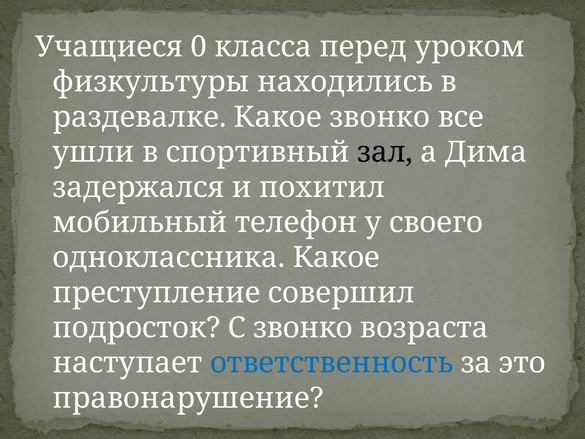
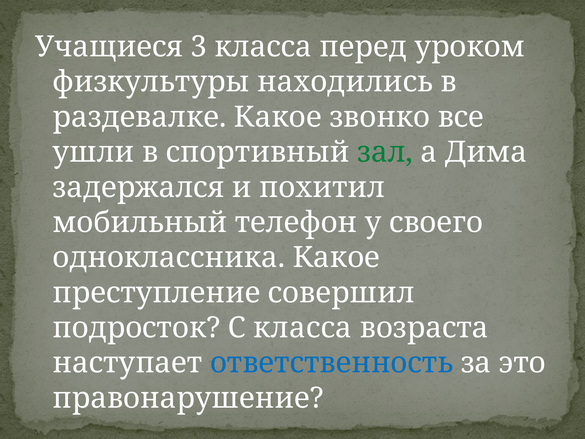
0: 0 -> 3 (199, 47)
зал colour: black -> green (385, 152)
С звонко: звонко -> класса (303, 328)
